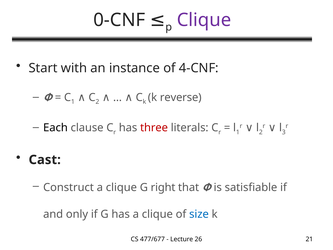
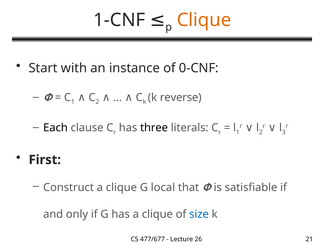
0-CNF: 0-CNF -> 1-CNF (119, 20)
Clique colour: purple -> orange (204, 20)
4-CNF: 4-CNF -> 0-CNF (199, 68)
three colour: red -> black (154, 128)
Cast: Cast -> First (45, 160)
right: right -> local (163, 187)
